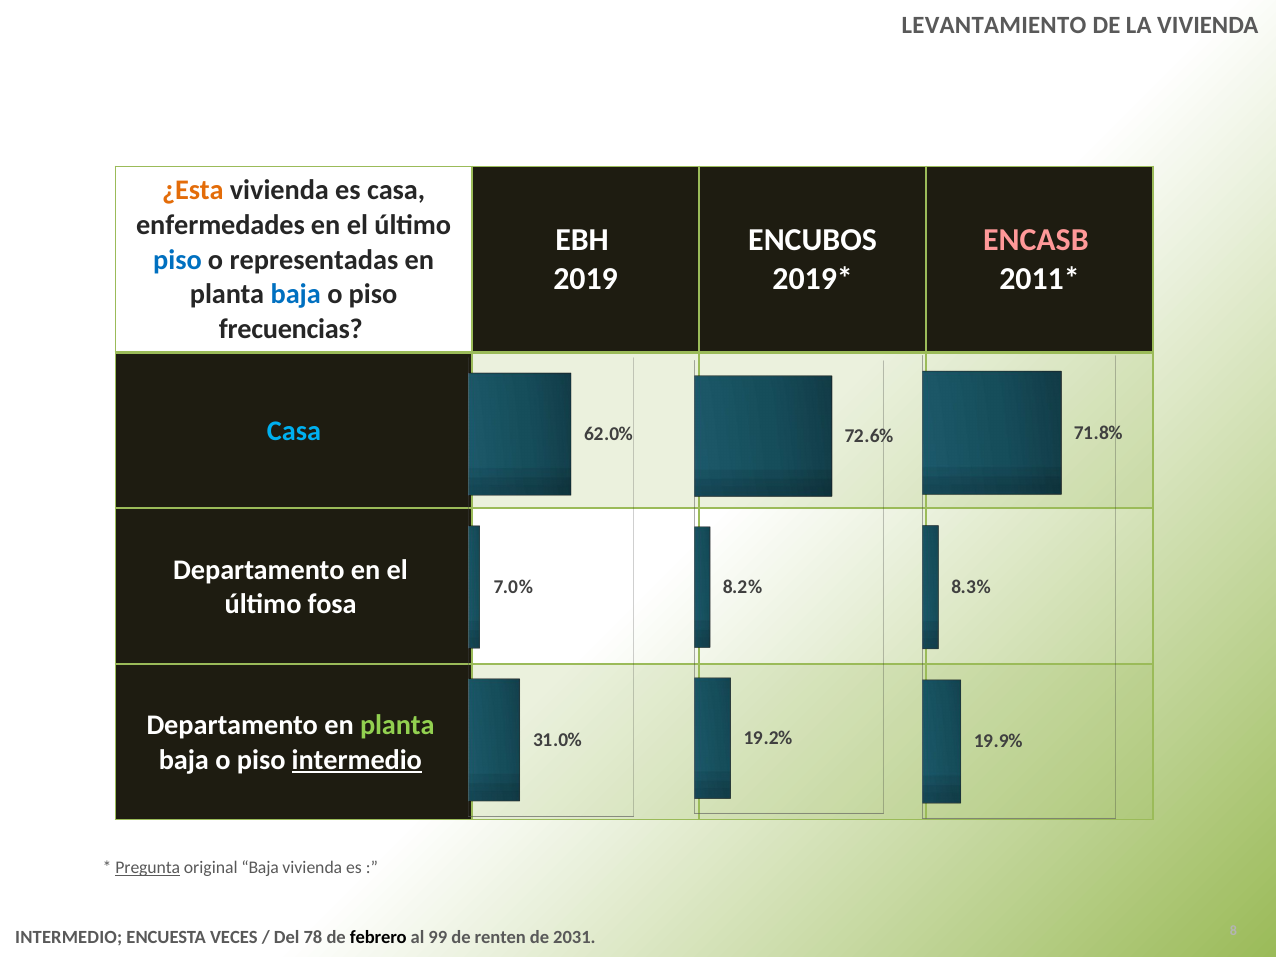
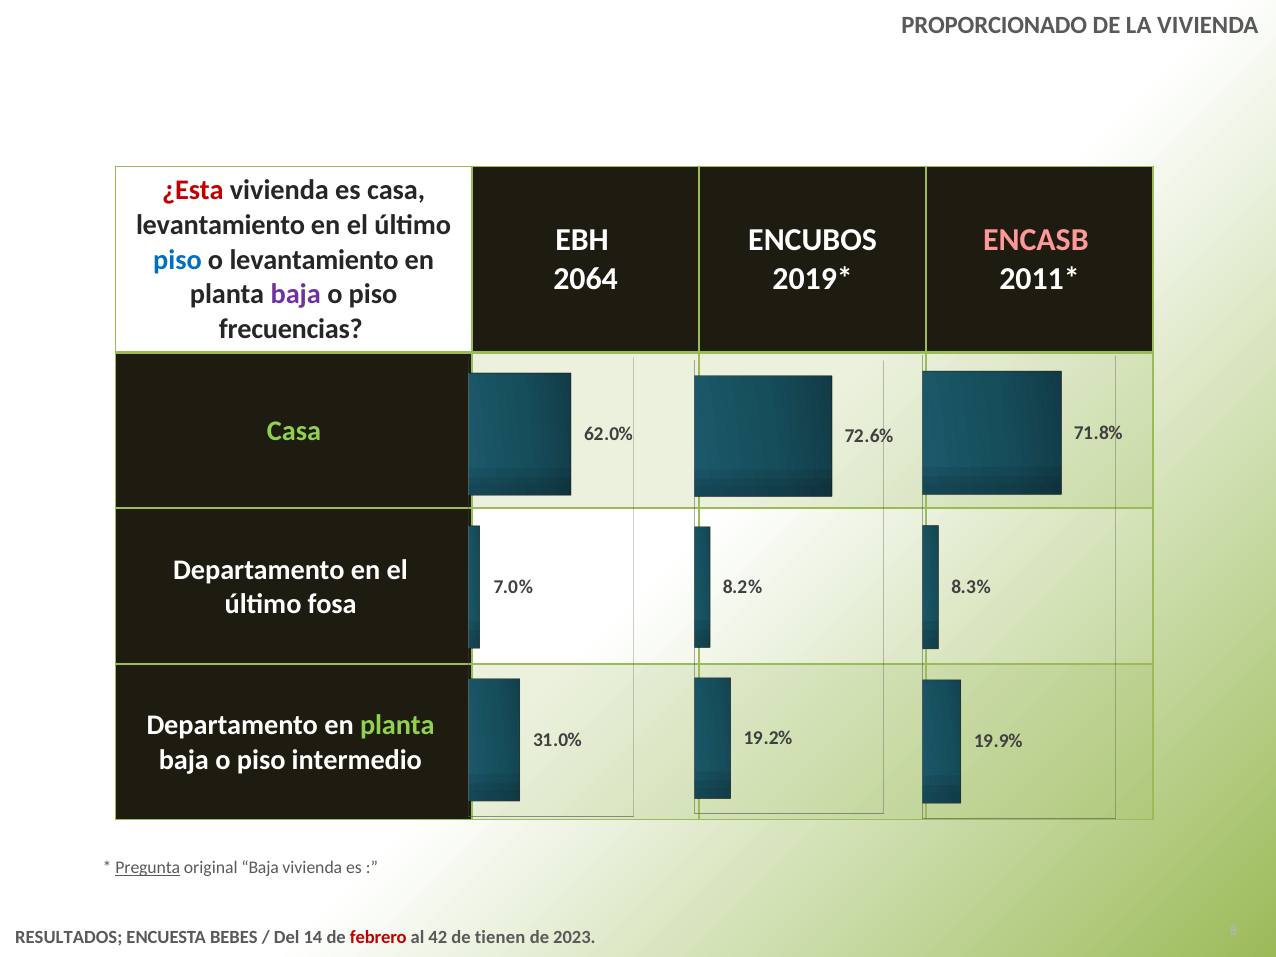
LEVANTAMIENTO: LEVANTAMIENTO -> PROPORCIONADO (994, 25)
¿Esta colour: orange -> red (193, 190)
enfermedades: enfermedades -> levantamiento (221, 225)
o representadas: representadas -> levantamiento (314, 260)
2019: 2019 -> 2064 (586, 279)
baja colour: blue -> purple (296, 294)
Casa colour: light blue -> light green (294, 431)
intermedio underline: present -> none (357, 760)
INTERMEDIO: INTERMEDIO -> RESULTADOS (69, 937)
VECES: VECES -> BEBES (234, 937)
78: 78 -> 14 (313, 937)
febrero colour: black -> red (378, 937)
99: 99 -> 42 (438, 937)
renten: renten -> tienen (500, 937)
2031: 2031 -> 2023 (574, 937)
